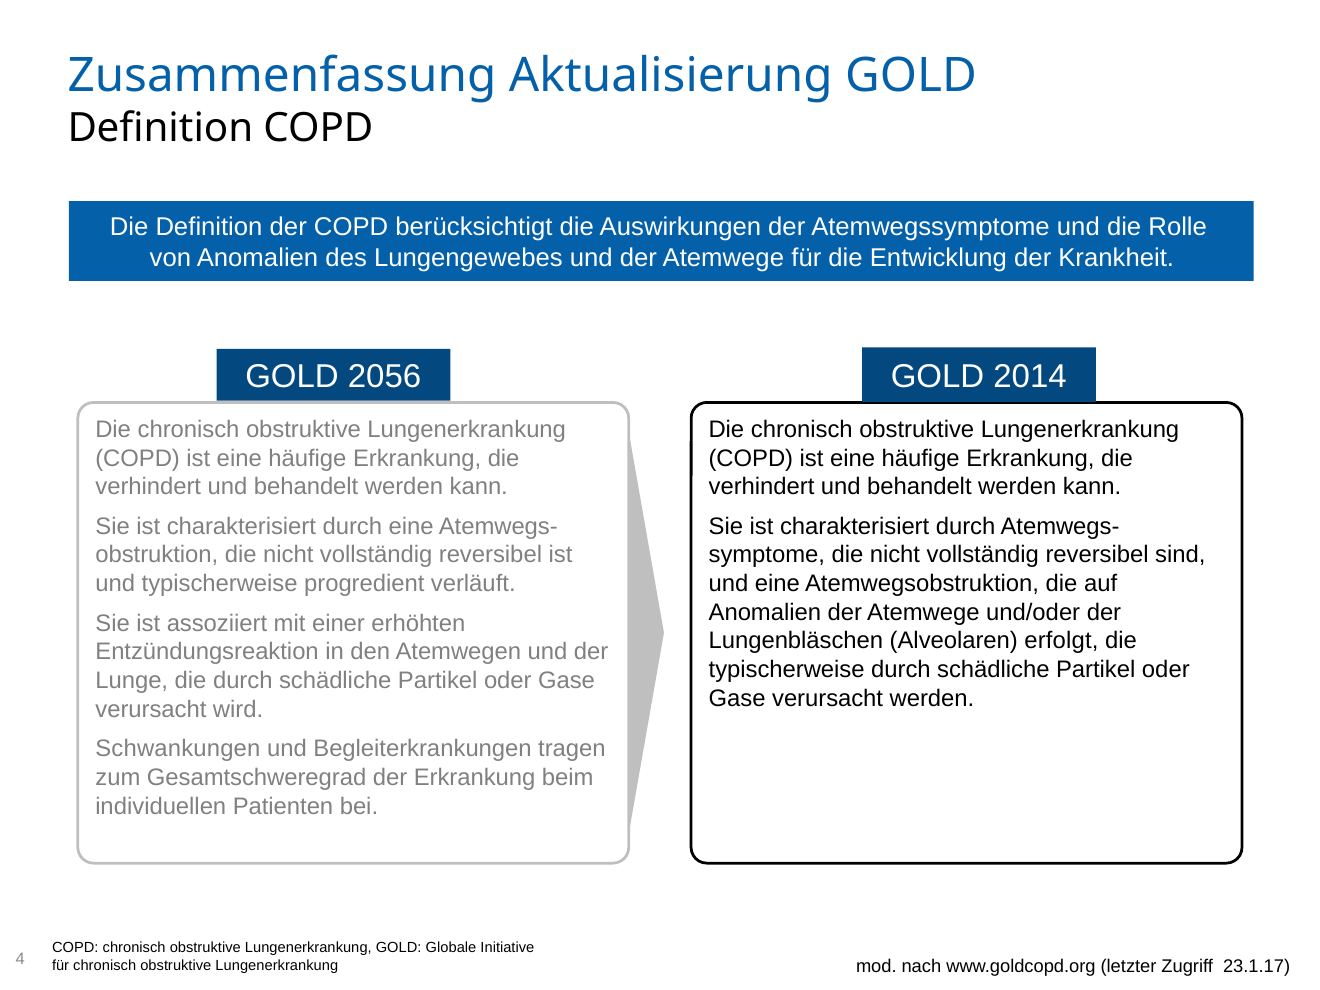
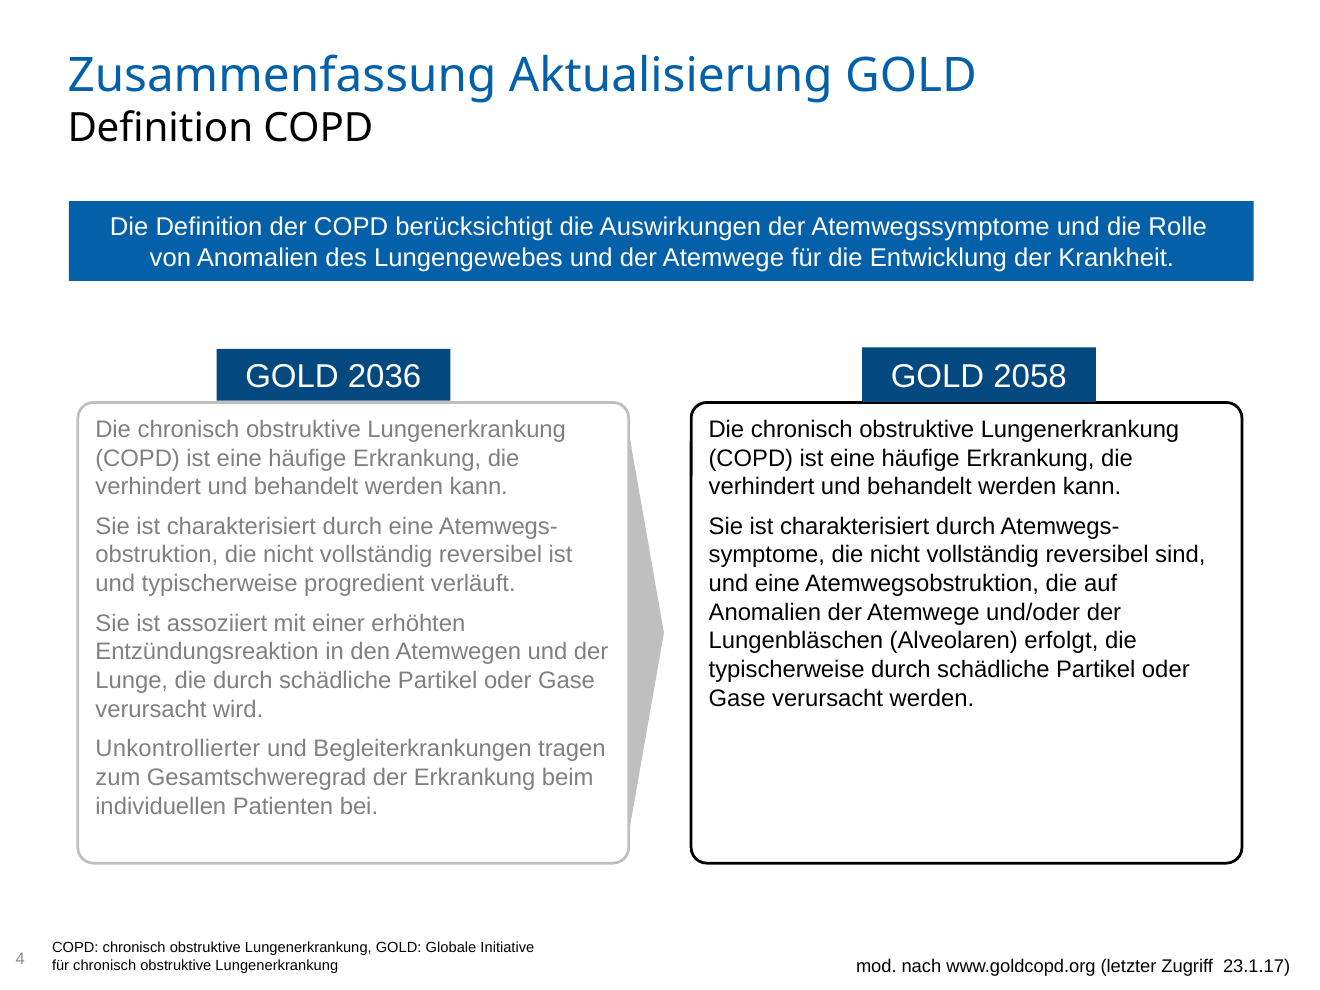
2014: 2014 -> 2058 (1030, 377)
2056: 2056 -> 2036 (385, 377)
Schwankungen: Schwankungen -> Unkontrollierter (178, 749)
